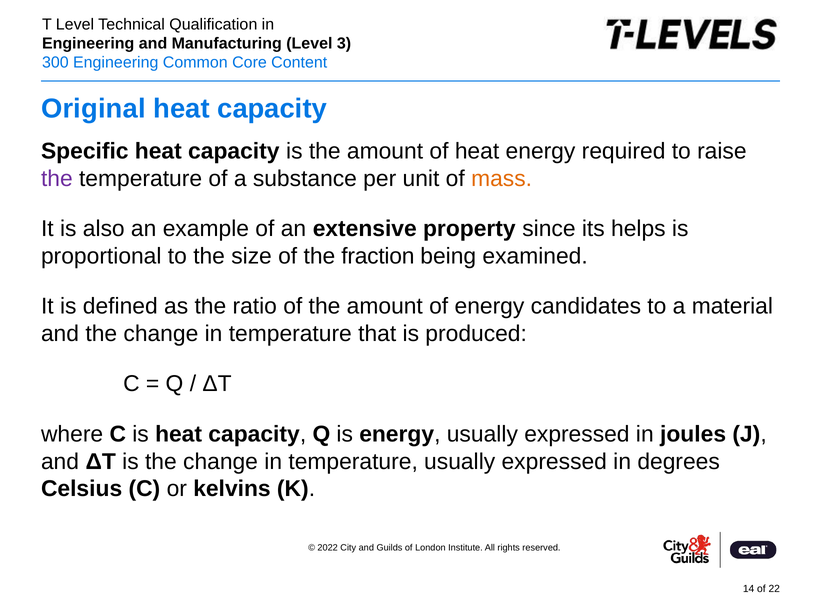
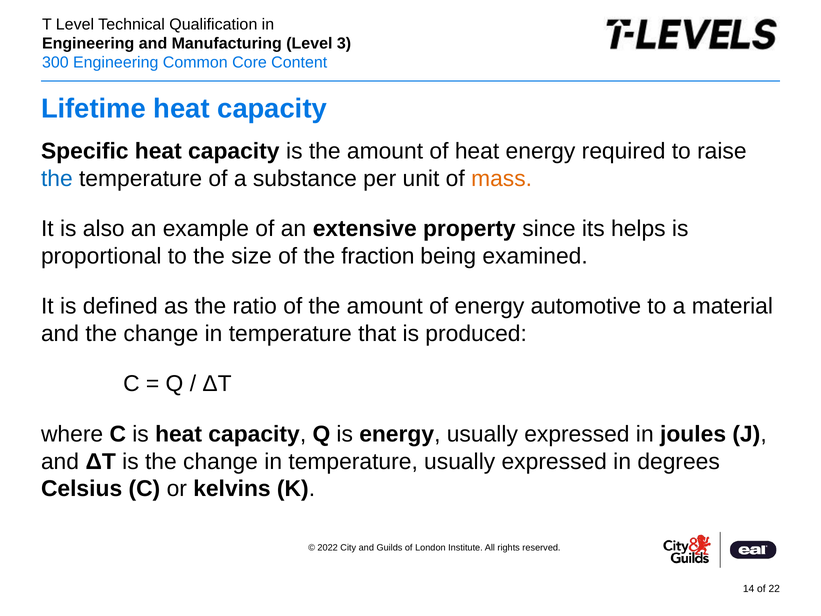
Original: Original -> Lifetime (93, 109)
the colour: purple -> blue (57, 178)
candidates: candidates -> automotive (586, 306)
